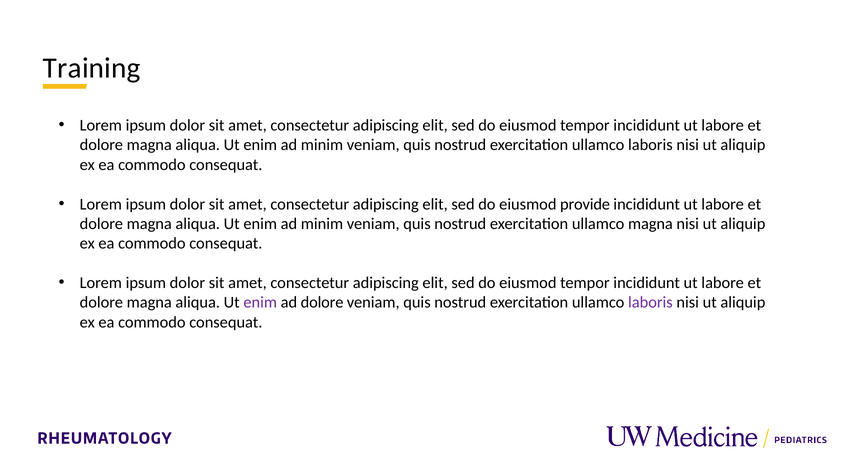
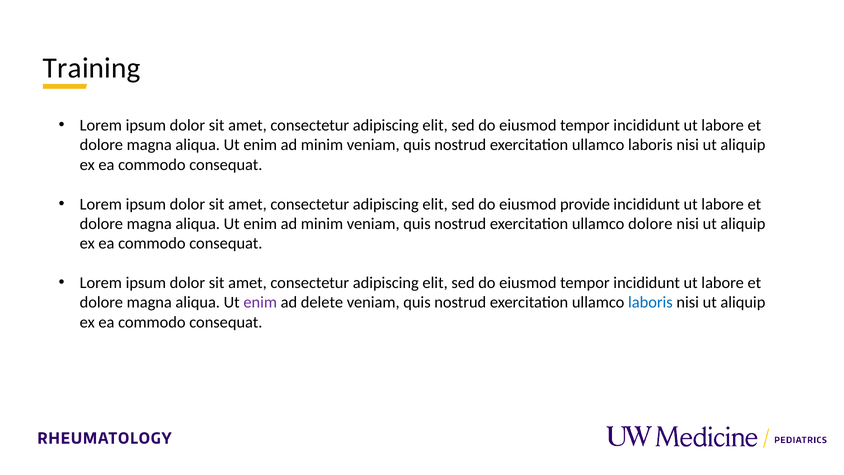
ullamco magna: magna -> dolore (650, 224)
ad dolore: dolore -> delete (322, 302)
laboris colour: purple -> blue (650, 302)
